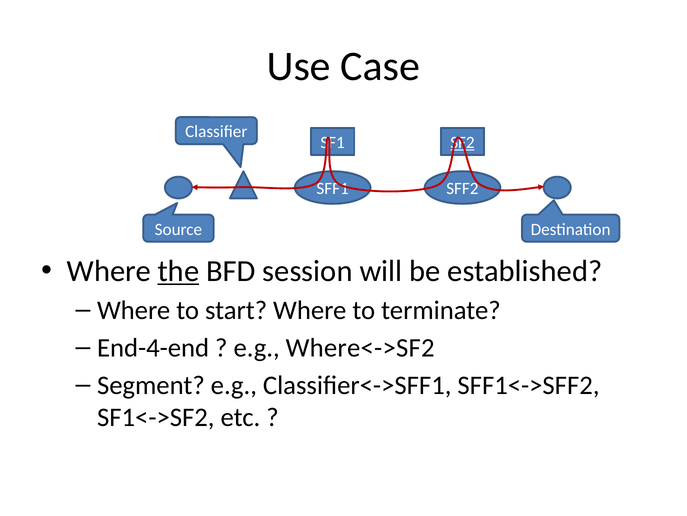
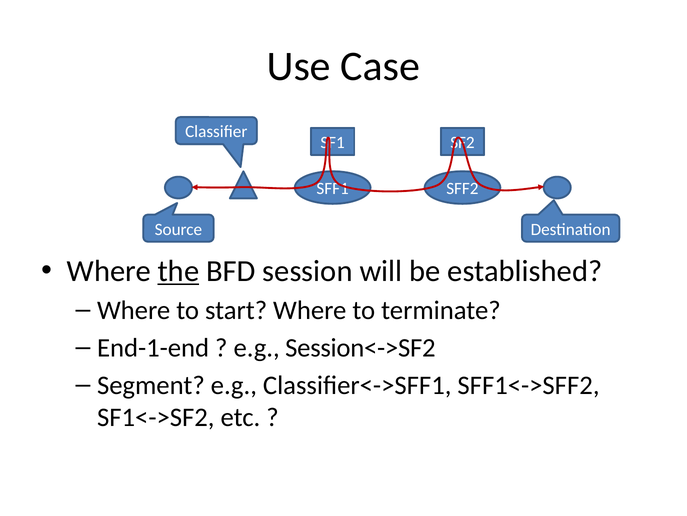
SF2 underline: present -> none (462, 142)
End-4-end: End-4-end -> End-1-end (153, 347)
Where<->SF2: Where<->SF2 -> Session<->SF2 (360, 347)
